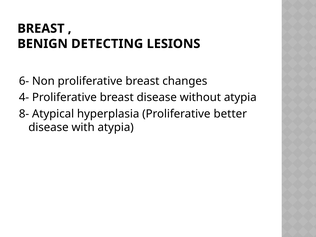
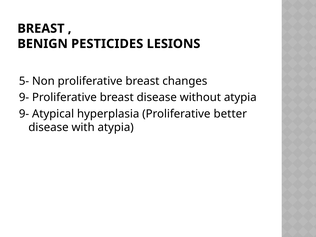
DETECTING: DETECTING -> PESTICIDES (107, 44)
6-: 6- -> 5- (24, 81)
4-: 4- -> 9- (24, 97)
8-: 8- -> 9- (24, 114)
